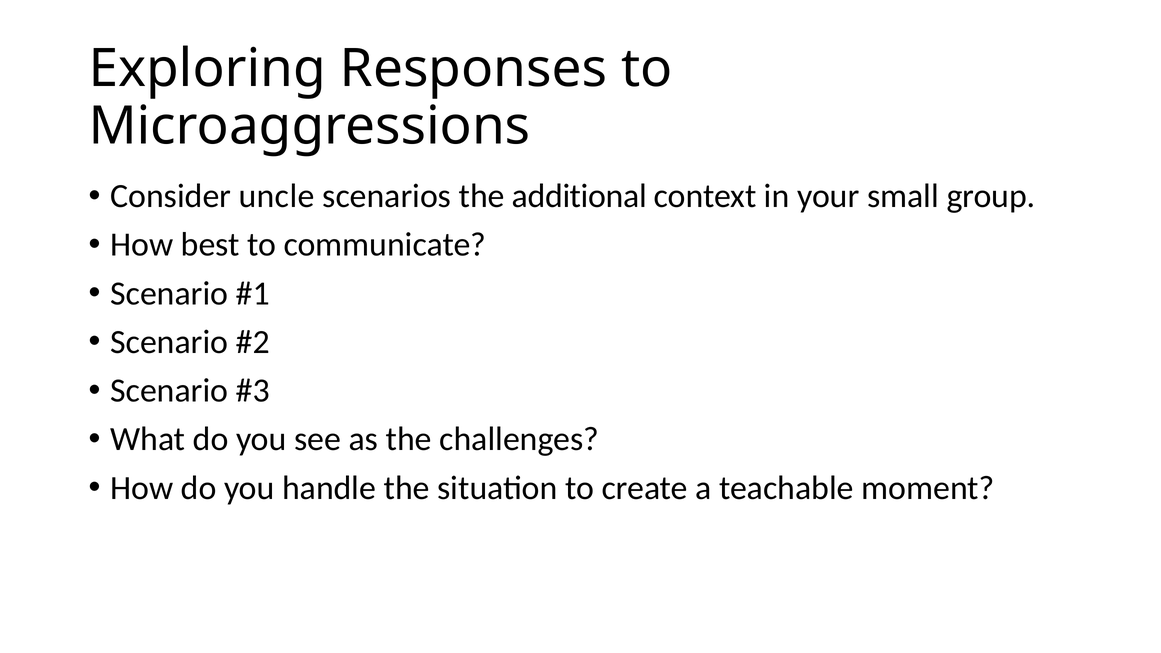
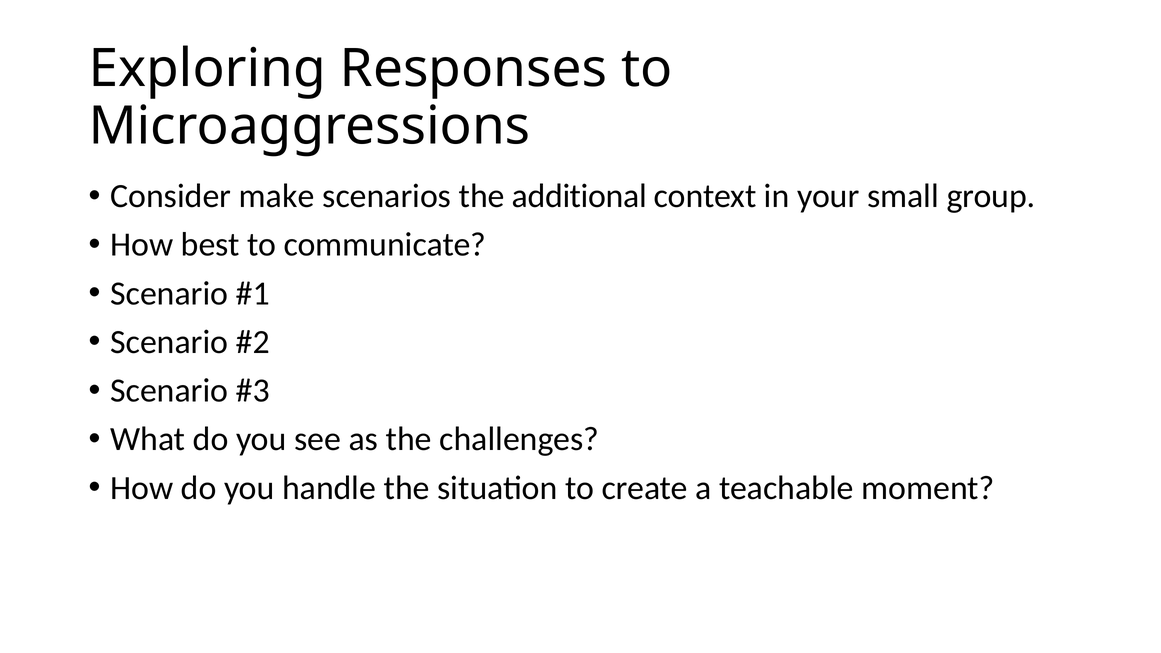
uncle: uncle -> make (277, 196)
